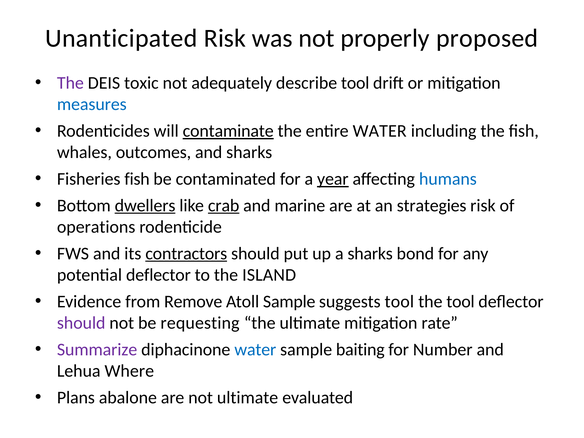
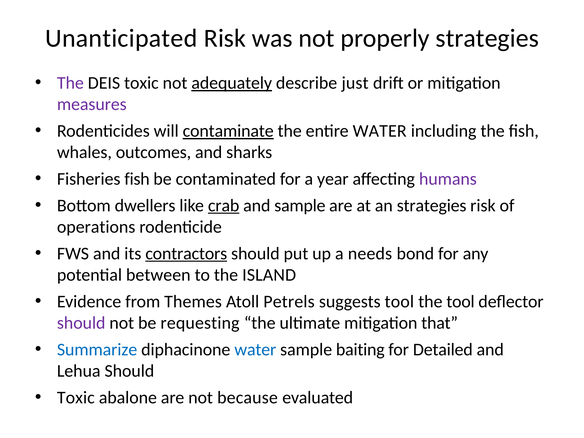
properly proposed: proposed -> strategies (487, 38)
adequately underline: none -> present (232, 83)
describe tool: tool -> just (355, 83)
measures colour: blue -> purple (92, 104)
year underline: present -> none (333, 179)
humans colour: blue -> purple (448, 179)
dwellers underline: present -> none (145, 206)
and marine: marine -> sample (300, 206)
a sharks: sharks -> needs (370, 254)
potential deflector: deflector -> between (158, 275)
Remove: Remove -> Themes (193, 302)
Atoll Sample: Sample -> Petrels (289, 302)
rate: rate -> that (440, 323)
Summarize colour: purple -> blue (97, 350)
Number: Number -> Detailed (443, 350)
Lehua Where: Where -> Should (129, 371)
Plans: Plans -> Toxic (76, 398)
not ultimate: ultimate -> because (247, 398)
